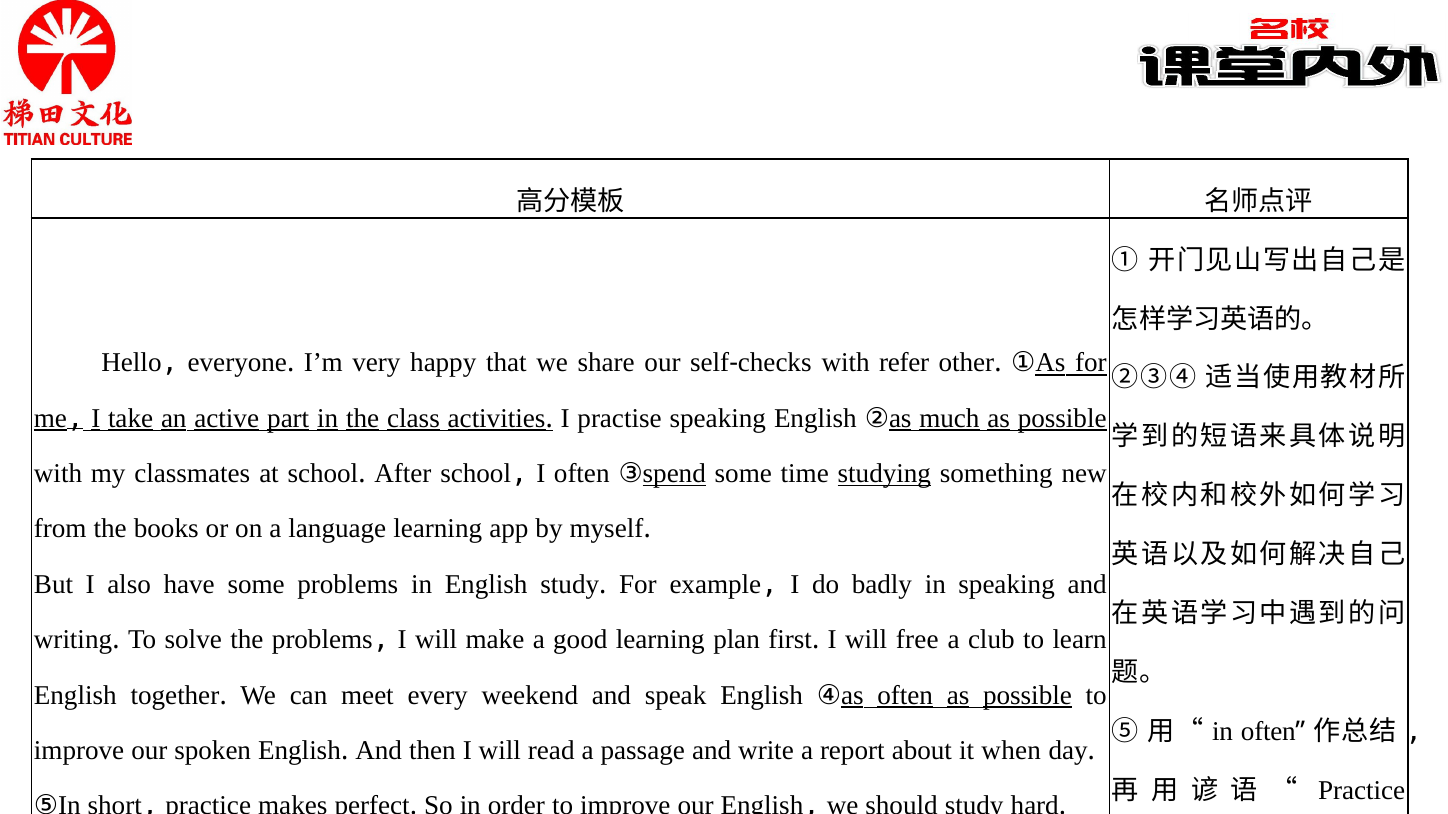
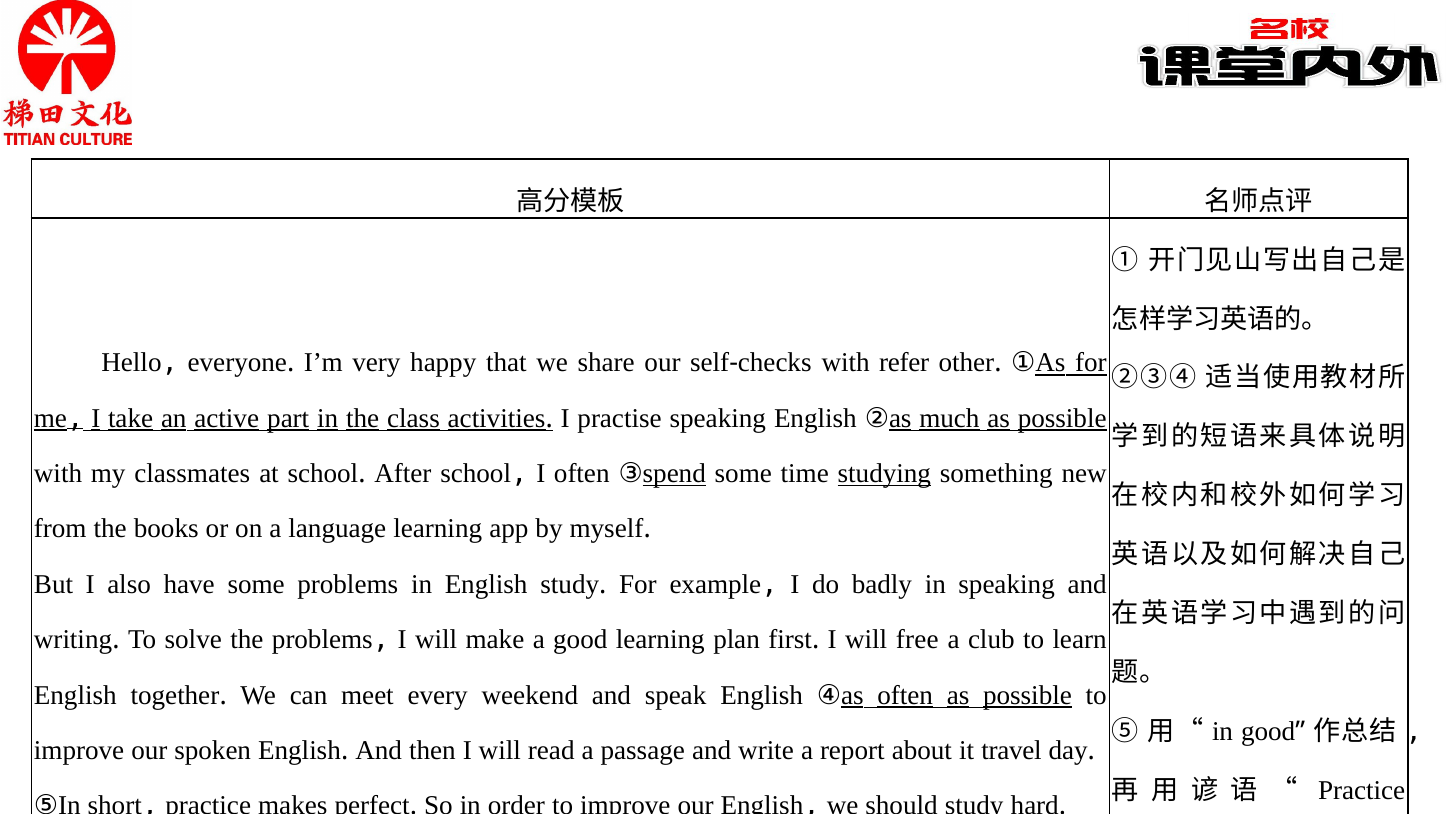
in often: often -> good (1268, 732)
when: when -> travel (1012, 751)
